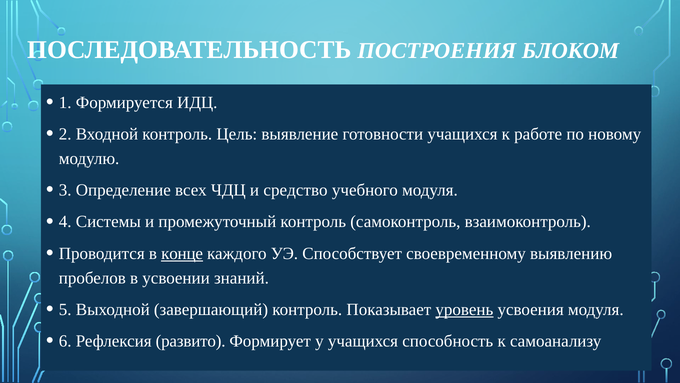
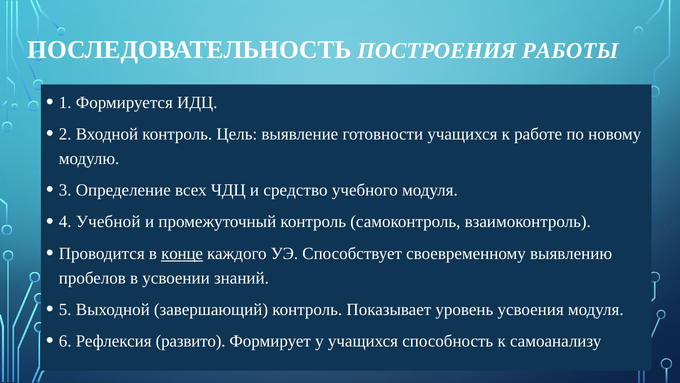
БЛОКОМ: БЛОКОМ -> РАБОТЫ (570, 51)
Системы: Системы -> Учебной (108, 222)
уровень underline: present -> none (464, 309)
